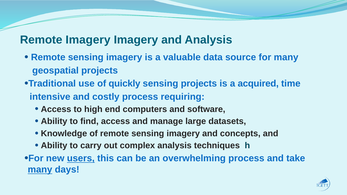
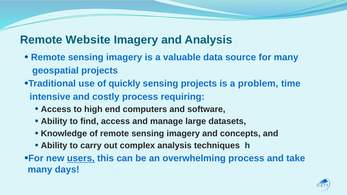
Remote Imagery: Imagery -> Website (88, 40)
acquired: acquired -> problem (258, 84)
many underline: present -> none (40, 170)
